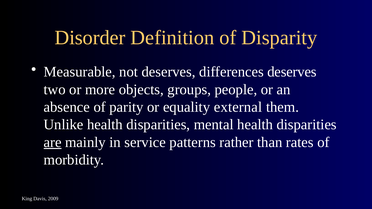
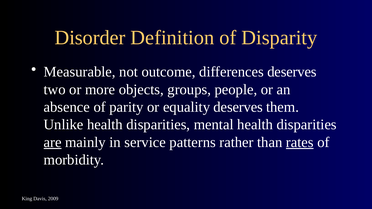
not deserves: deserves -> outcome (169, 72)
equality external: external -> deserves (238, 107)
rates underline: none -> present (300, 142)
